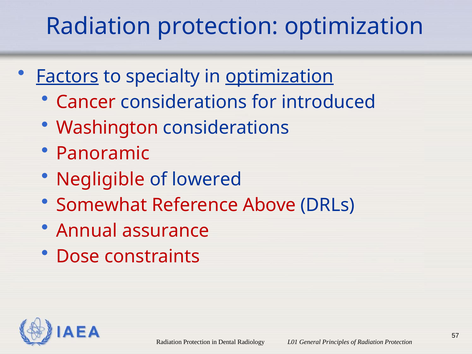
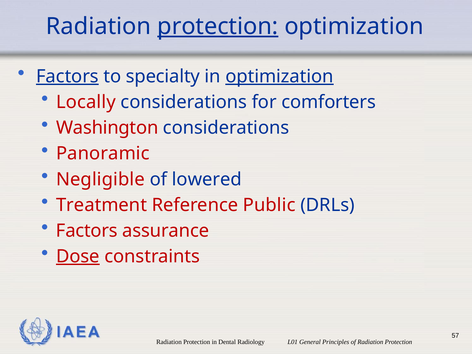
protection underline: none -> present (218, 26)
Cancer: Cancer -> Locally (86, 102)
introduced: introduced -> comforters (329, 102)
Somewhat: Somewhat -> Treatment (102, 205)
Above: Above -> Public (269, 205)
Annual: Annual -> Factors (87, 231)
Dose underline: none -> present (78, 256)
